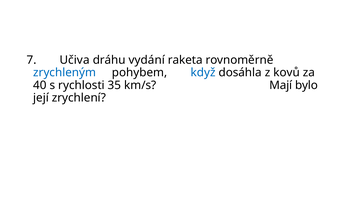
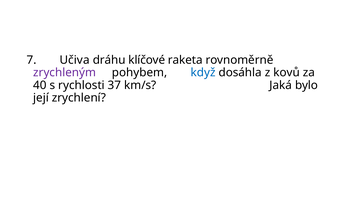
vydání: vydání -> klíčové (147, 60)
zrychleným colour: blue -> purple (65, 73)
35: 35 -> 37 (114, 85)
Mají: Mají -> Jaká (281, 85)
